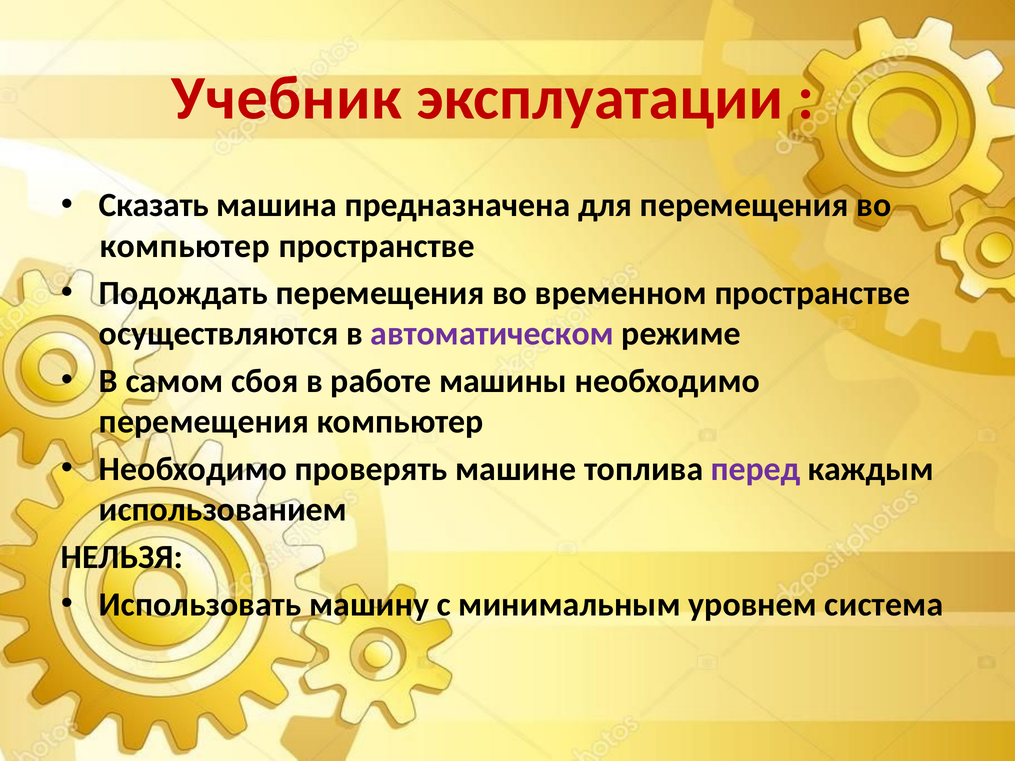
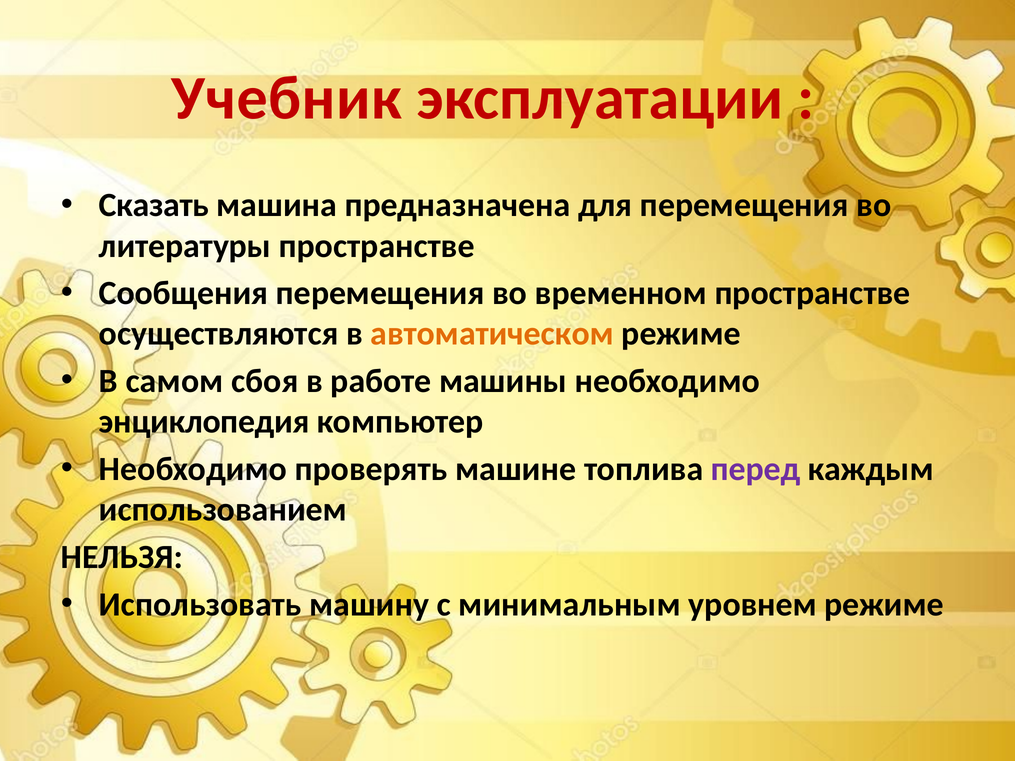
компьютер: компьютер -> литературы (185, 246)
Подождать: Подождать -> Сообщения (184, 293)
автоматическом colour: purple -> orange (492, 334)
перемещения: перемещения -> энциклопедия (204, 422)
уровнем система: система -> режиме (884, 605)
